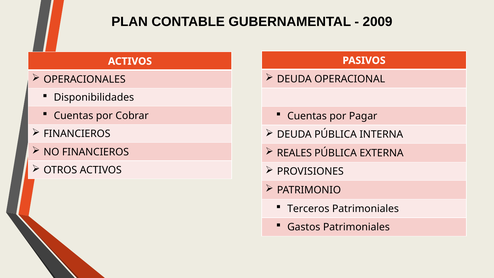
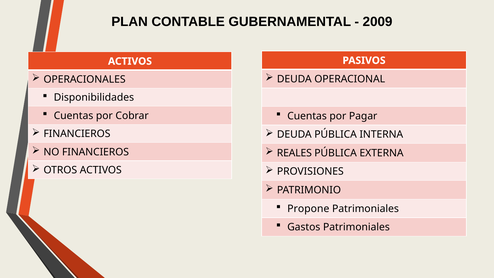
Terceros: Terceros -> Propone (308, 209)
